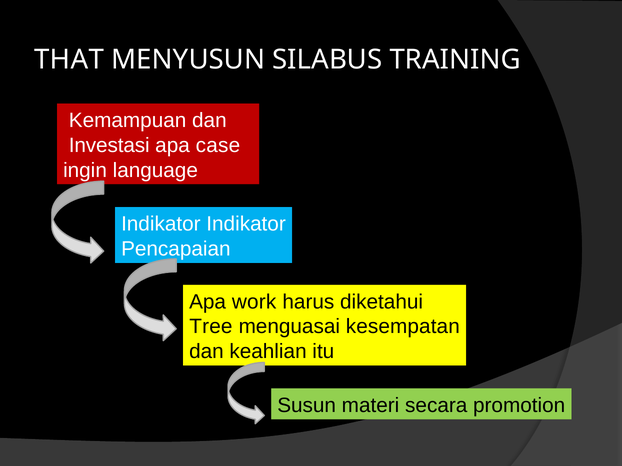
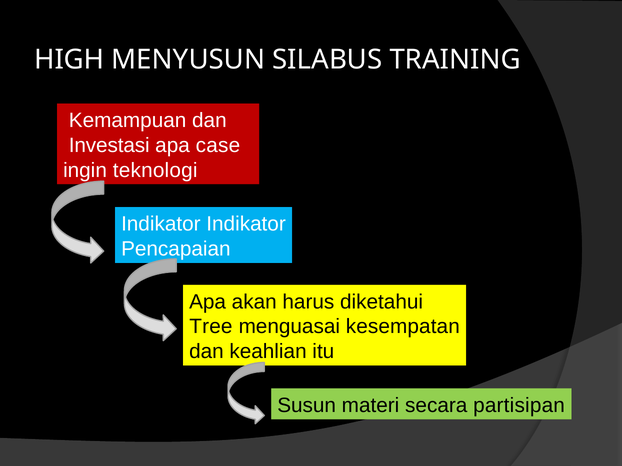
THAT: THAT -> HIGH (69, 59)
language: language -> teknologi (155, 170)
work: work -> akan (254, 302)
promotion: promotion -> partisipan (519, 406)
